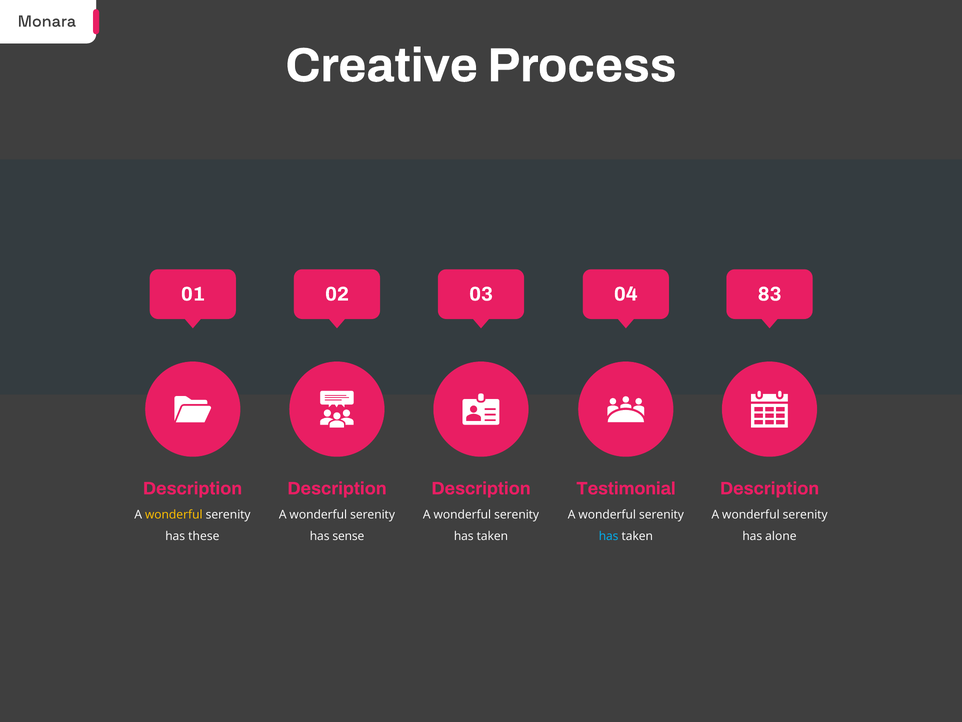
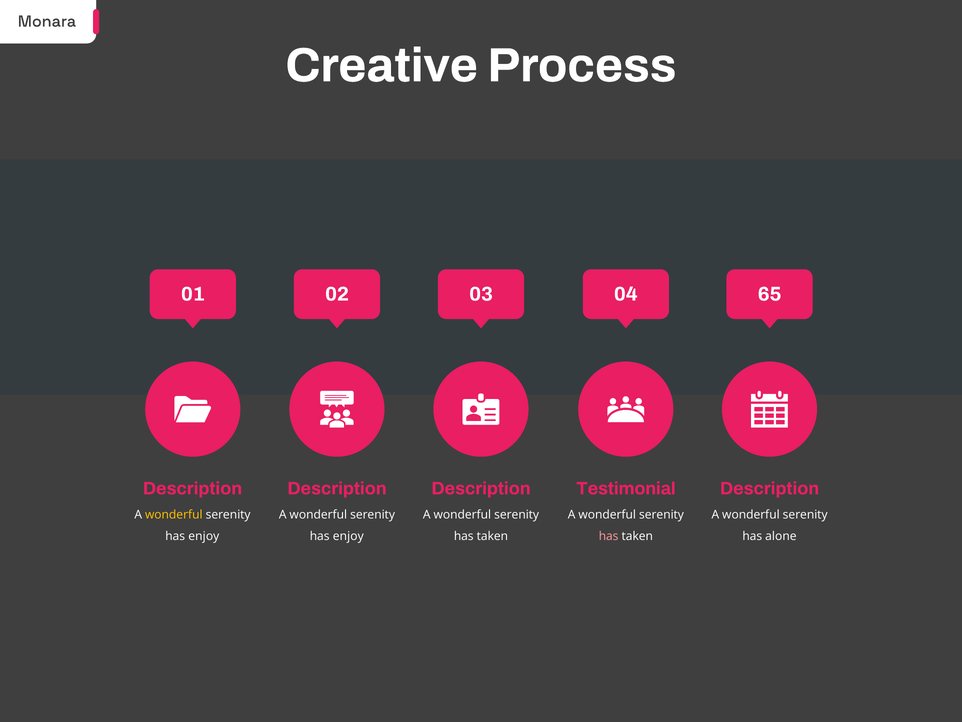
83: 83 -> 65 (770, 294)
these: these -> enjoy (204, 536)
sense: sense -> enjoy (348, 536)
has colour: light blue -> pink (609, 536)
